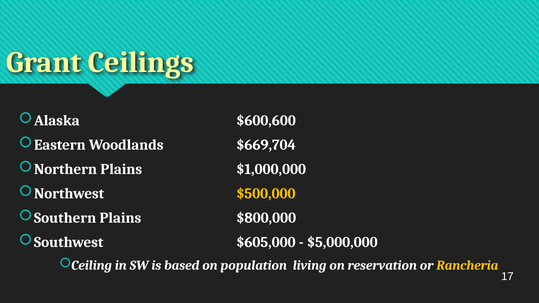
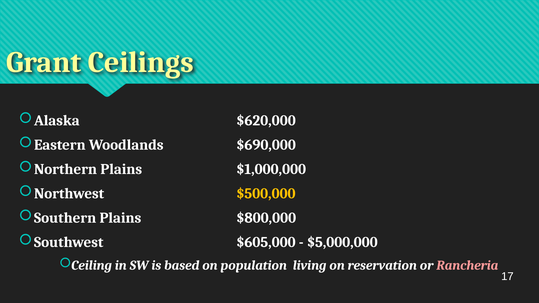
$600,600: $600,600 -> $620,000 (266, 121)
$669,704: $669,704 -> $690,000 (266, 145)
Rancheria colour: yellow -> pink (467, 265)
